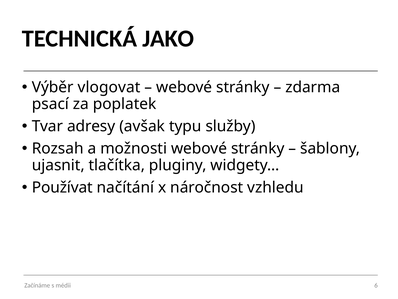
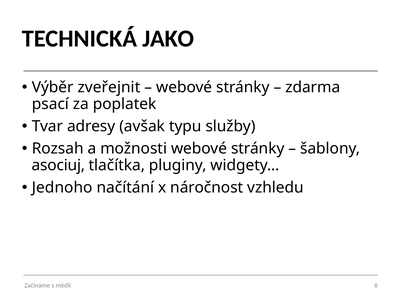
vlogovat: vlogovat -> zveřejnit (109, 87)
ujasnit: ujasnit -> asociuj (58, 165)
Používat: Používat -> Jednoho (62, 187)
